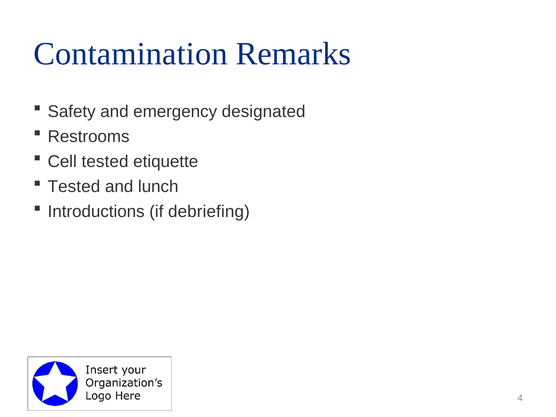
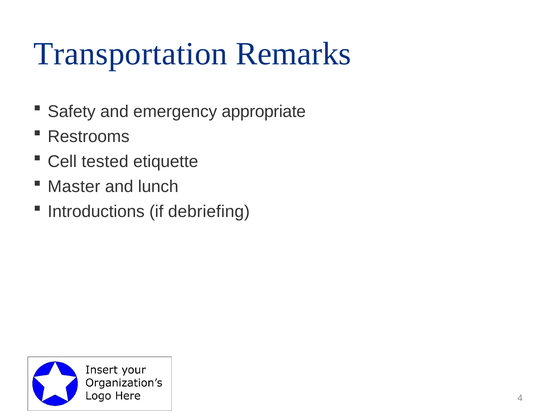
Contamination: Contamination -> Transportation (130, 54)
designated: designated -> appropriate (264, 111)
Tested: Tested -> Master (74, 187)
